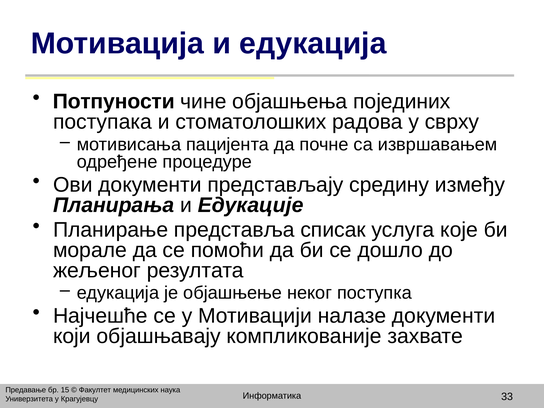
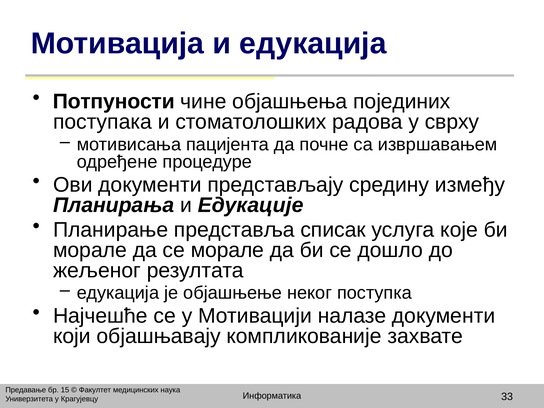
се помоћи: помоћи -> морале (227, 250)
